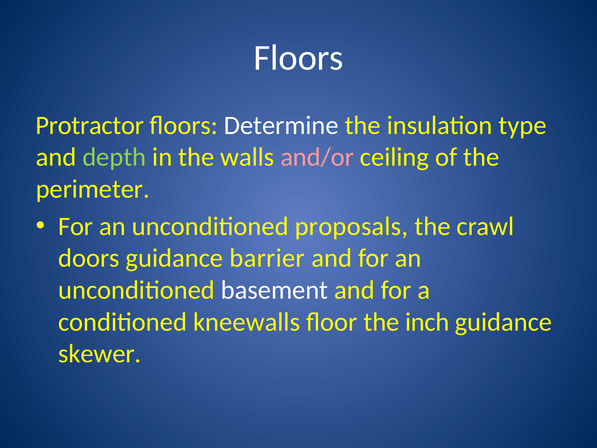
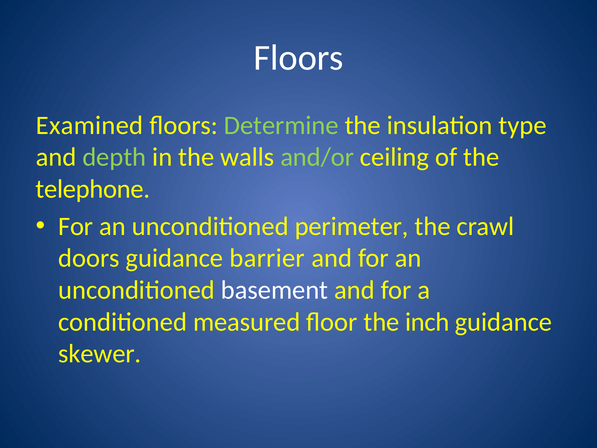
Protractor: Protractor -> Examined (90, 125)
Determine colour: white -> light green (281, 125)
and/or colour: pink -> light green (317, 157)
perimeter: perimeter -> telephone (93, 189)
proposals: proposals -> perimeter (352, 226)
kneewalls: kneewalls -> measured (247, 322)
